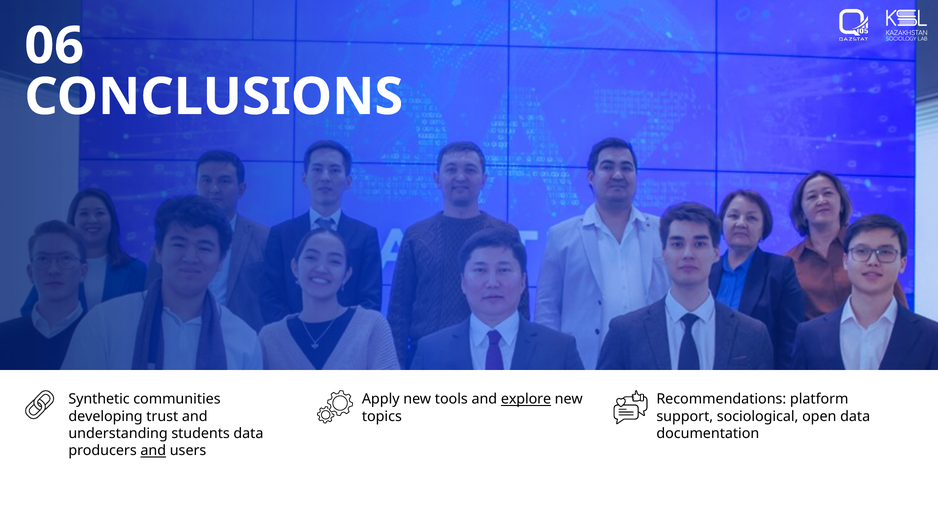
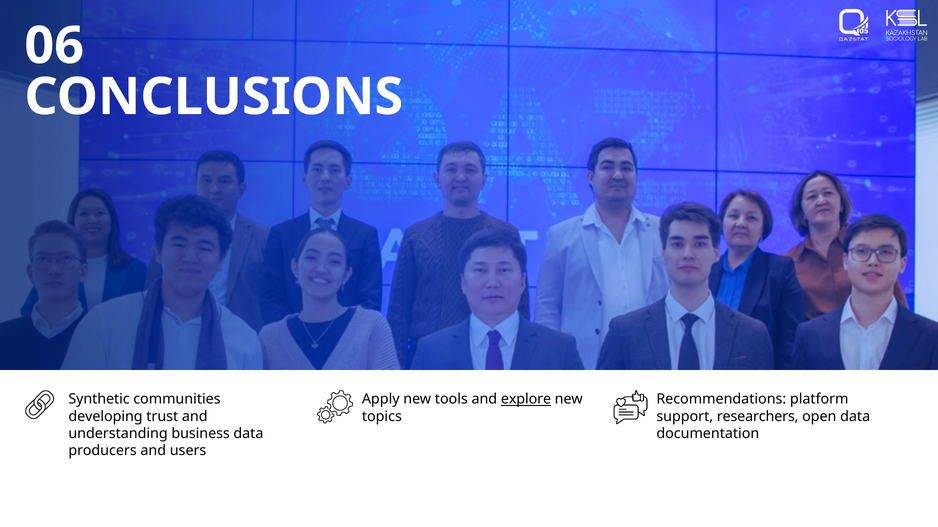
sociological: sociological -> researchers (758, 417)
students: students -> business (201, 434)
and underline: present -> none (153, 451)
